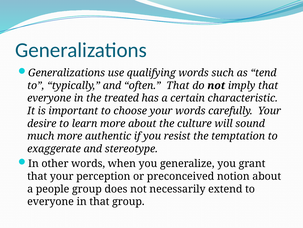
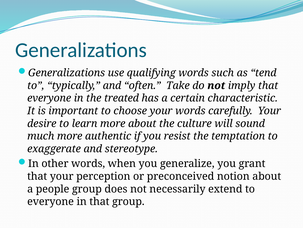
often That: That -> Take (178, 85)
